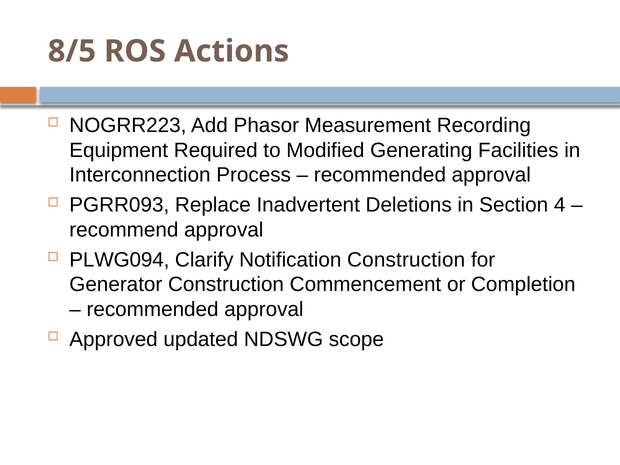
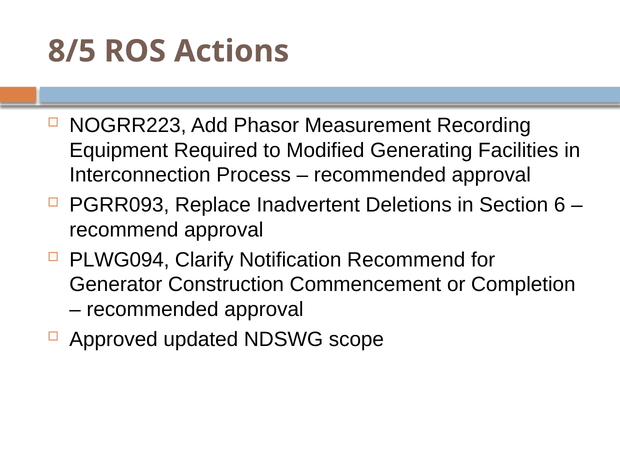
4: 4 -> 6 (560, 205)
Notification Construction: Construction -> Recommend (406, 260)
